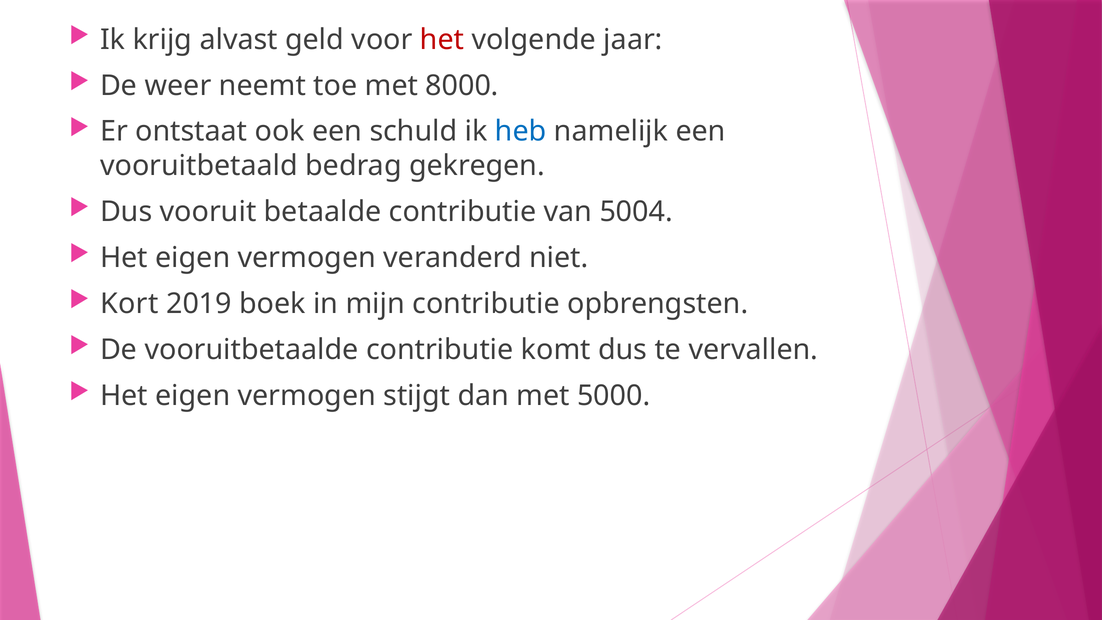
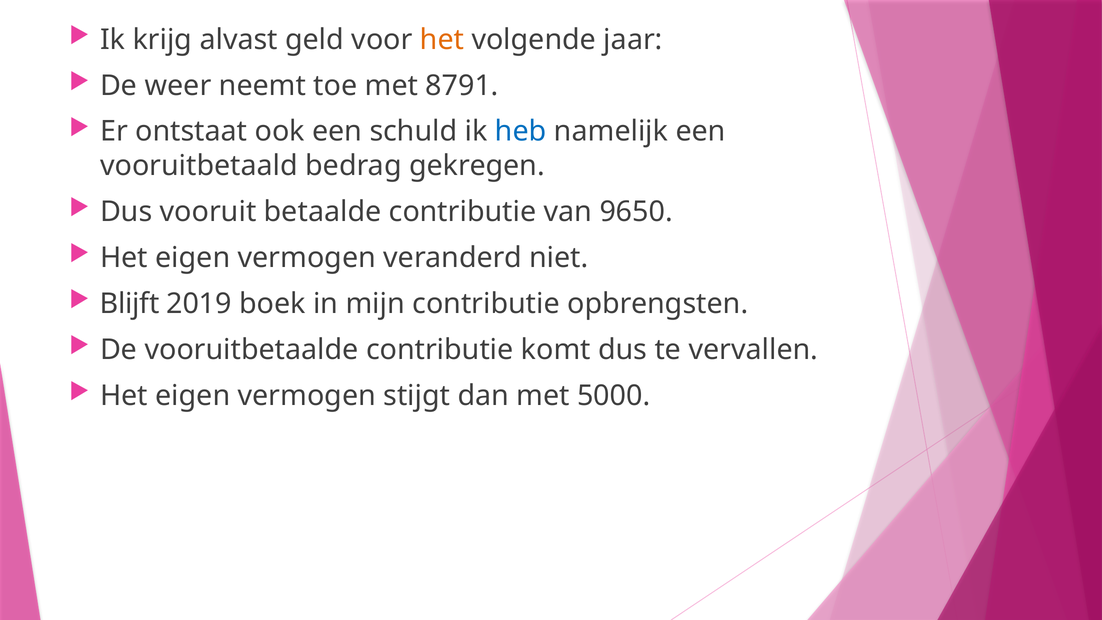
het colour: red -> orange (442, 40)
8000: 8000 -> 8791 (462, 86)
5004: 5004 -> 9650 (636, 212)
Kort: Kort -> Blijft (130, 304)
